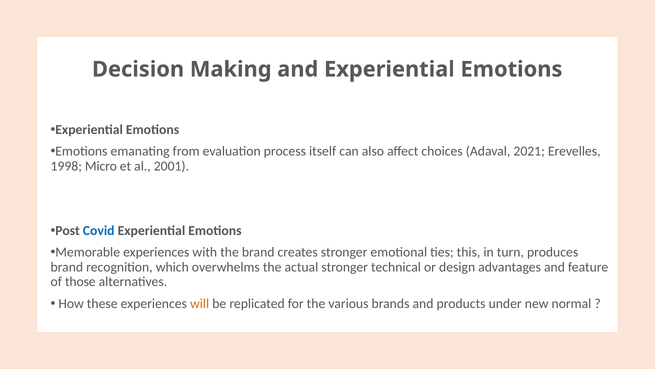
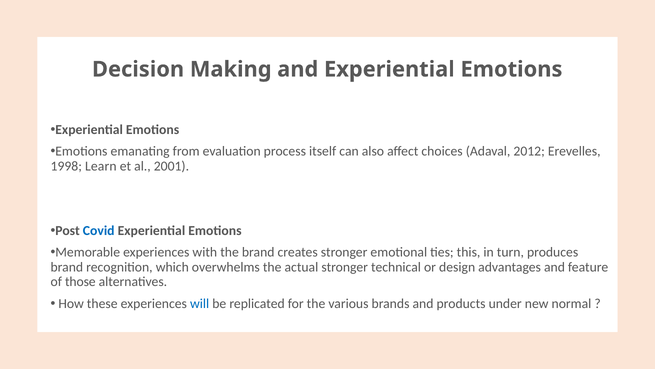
2021: 2021 -> 2012 (529, 151)
Micro: Micro -> Learn (101, 166)
will colour: orange -> blue (200, 303)
